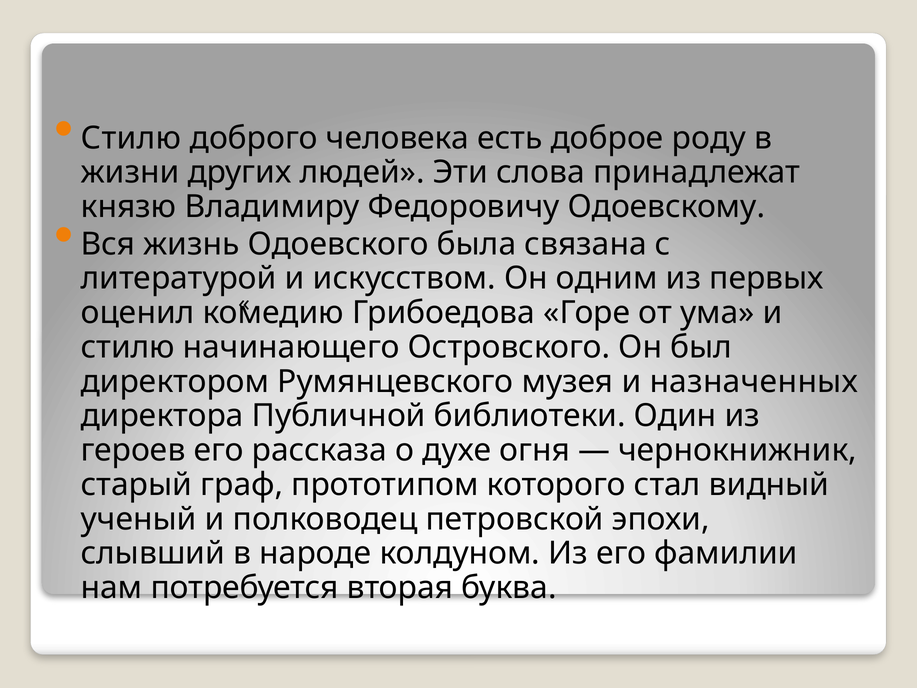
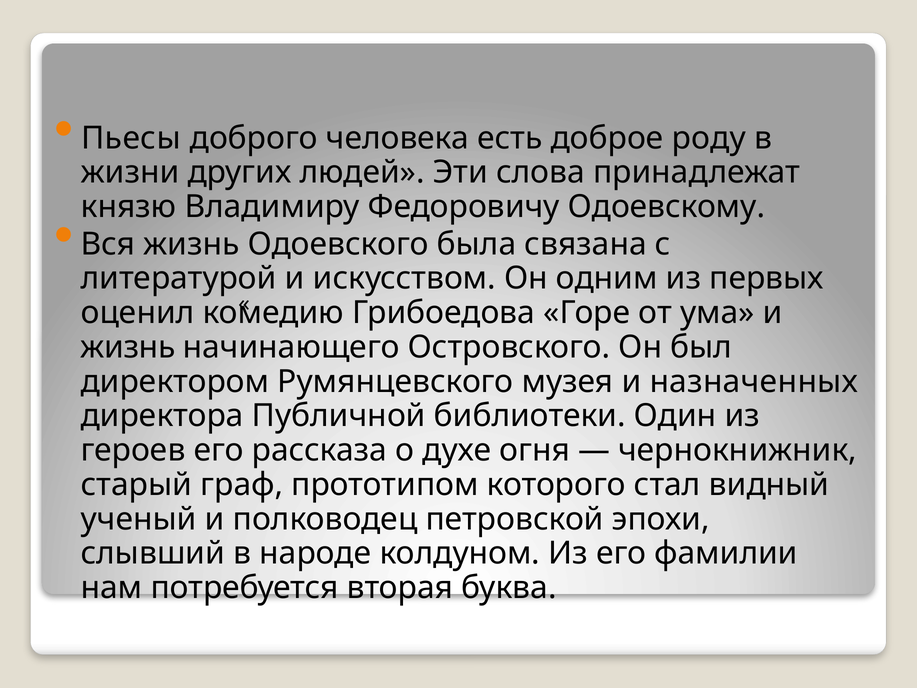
Стилю: Стилю -> Пьесы (131, 138)
стилю: стилю -> жизнь (128, 347)
